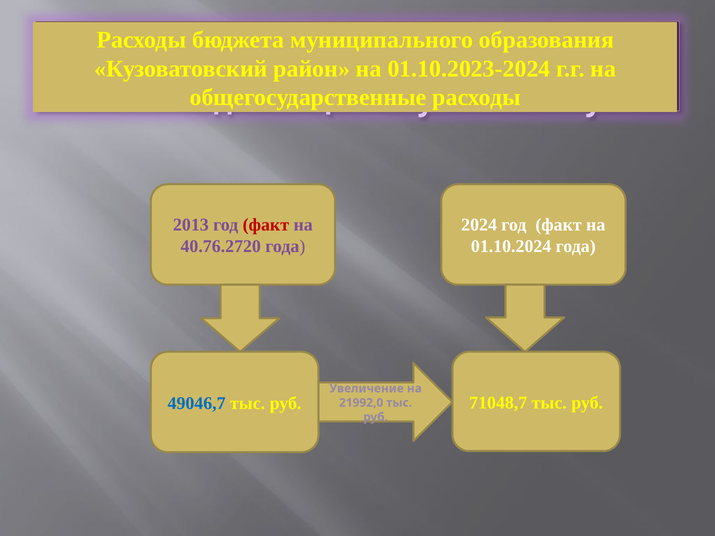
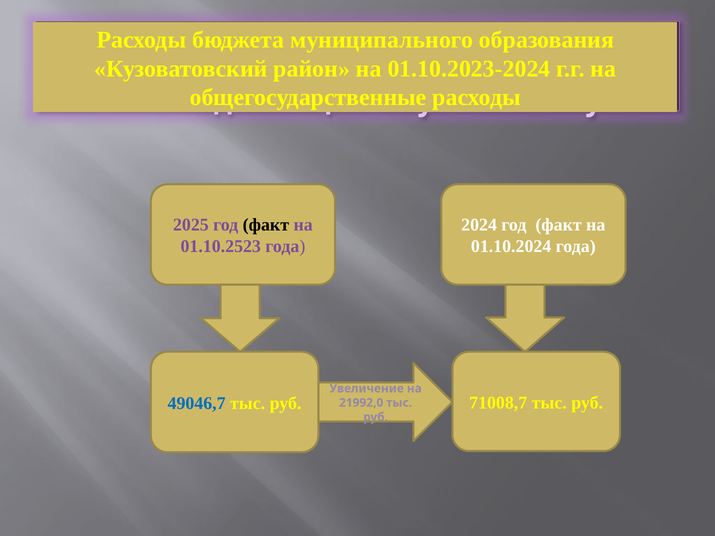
2013: 2013 -> 2025 (191, 225)
факт colour: red -> black (266, 225)
40.76.2720: 40.76.2720 -> 01.10.2523 (221, 247)
71048,7: 71048,7 -> 71008,7 (498, 403)
